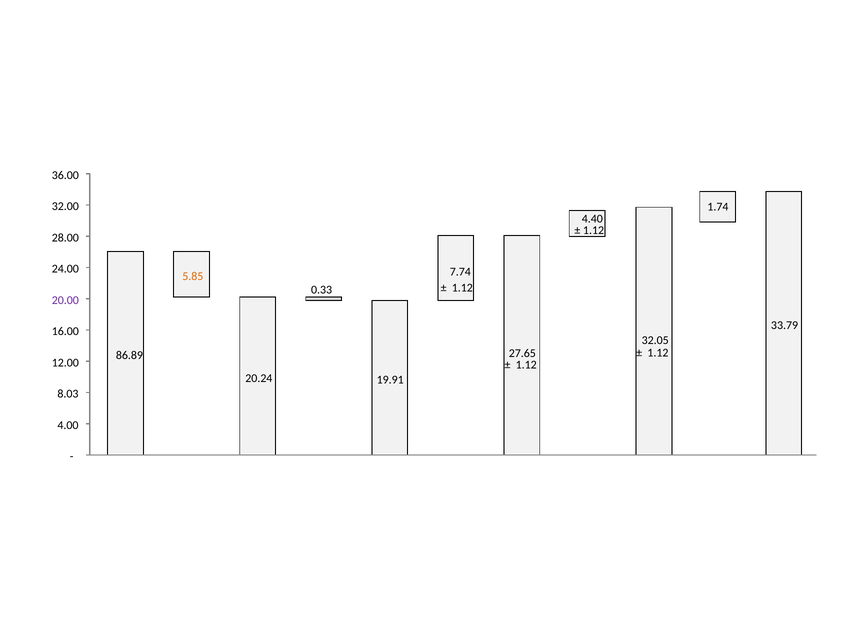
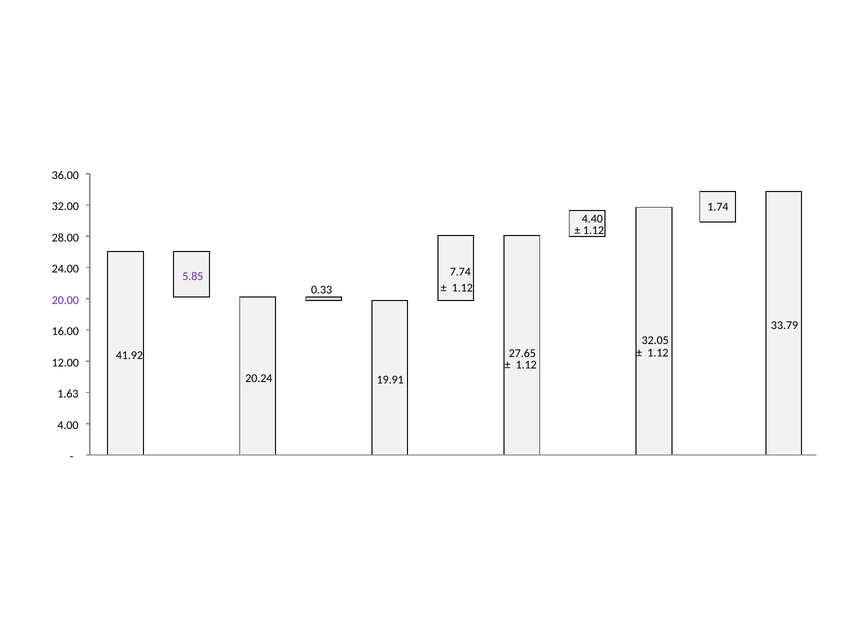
5.85 colour: orange -> purple (193, 276)
86.89: 86.89 -> 41.92 (129, 355)
8.03: 8.03 -> 1.63 (68, 394)
